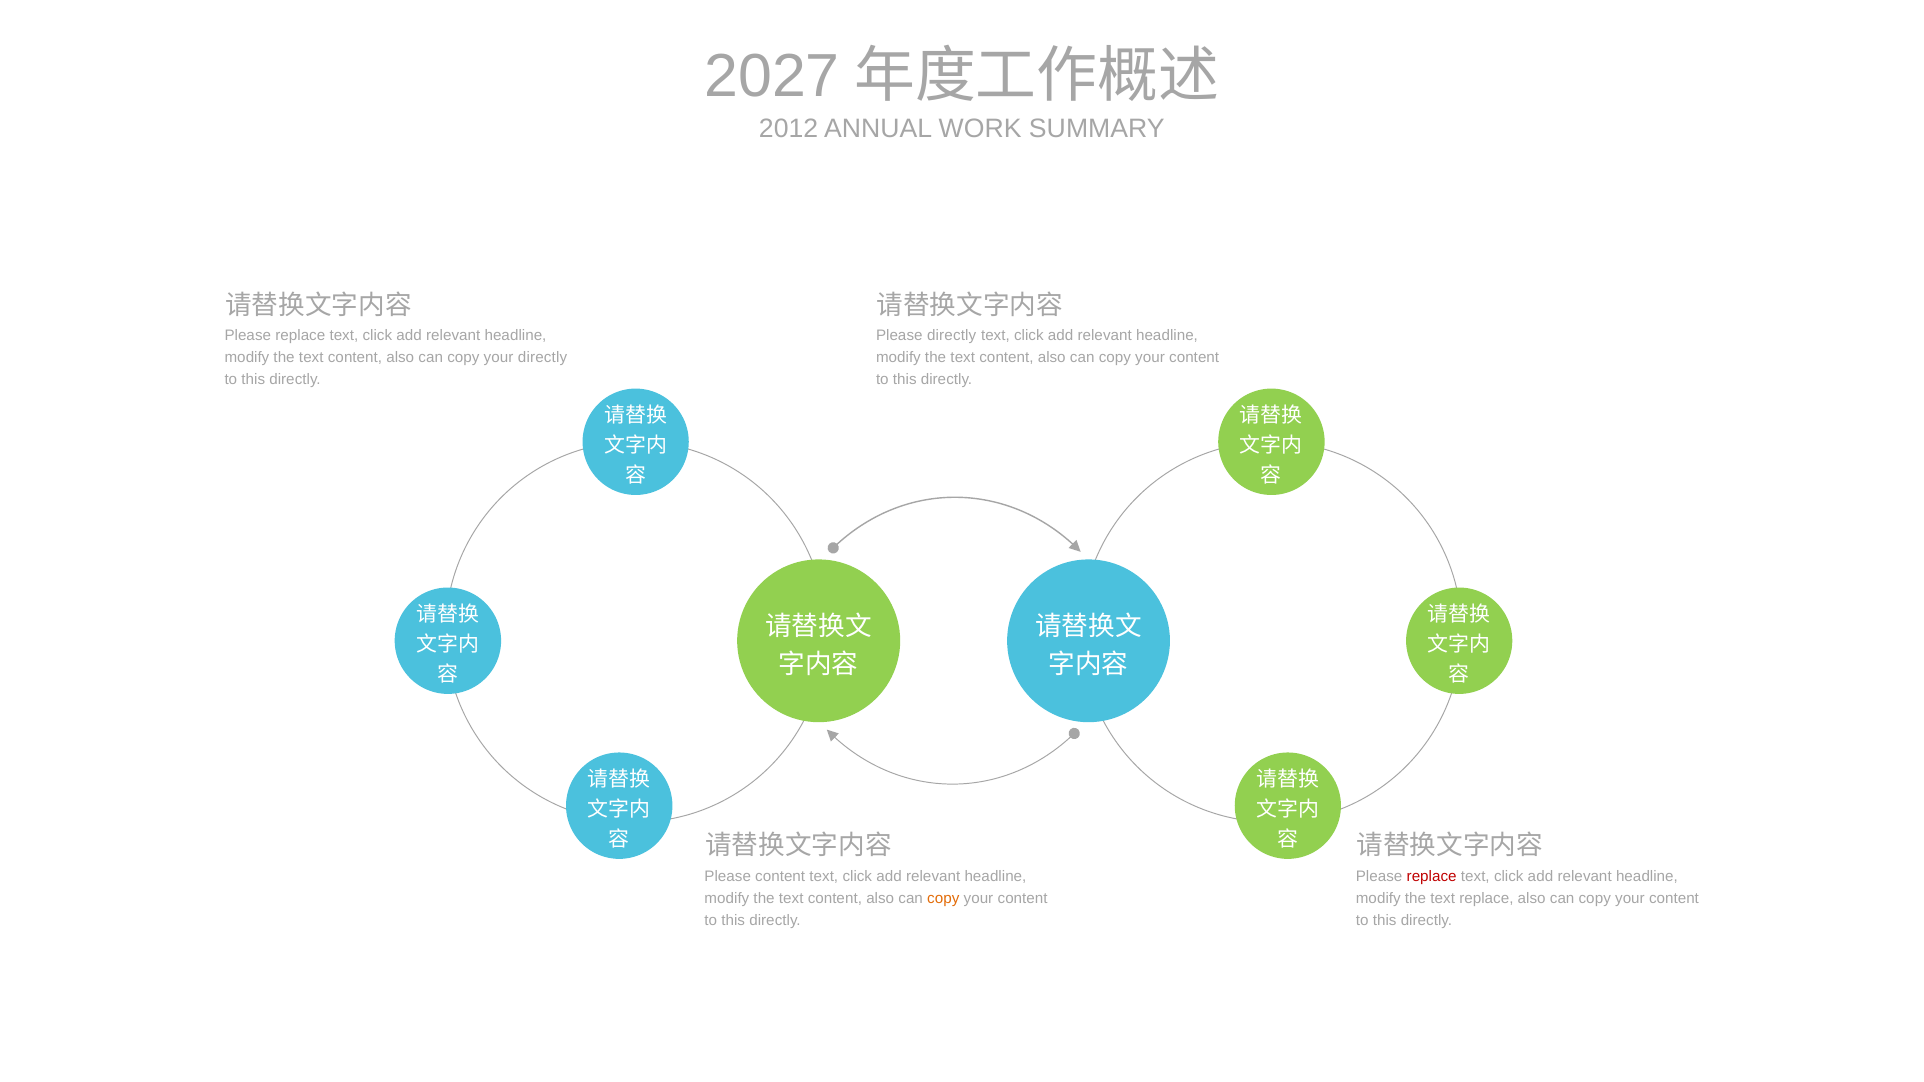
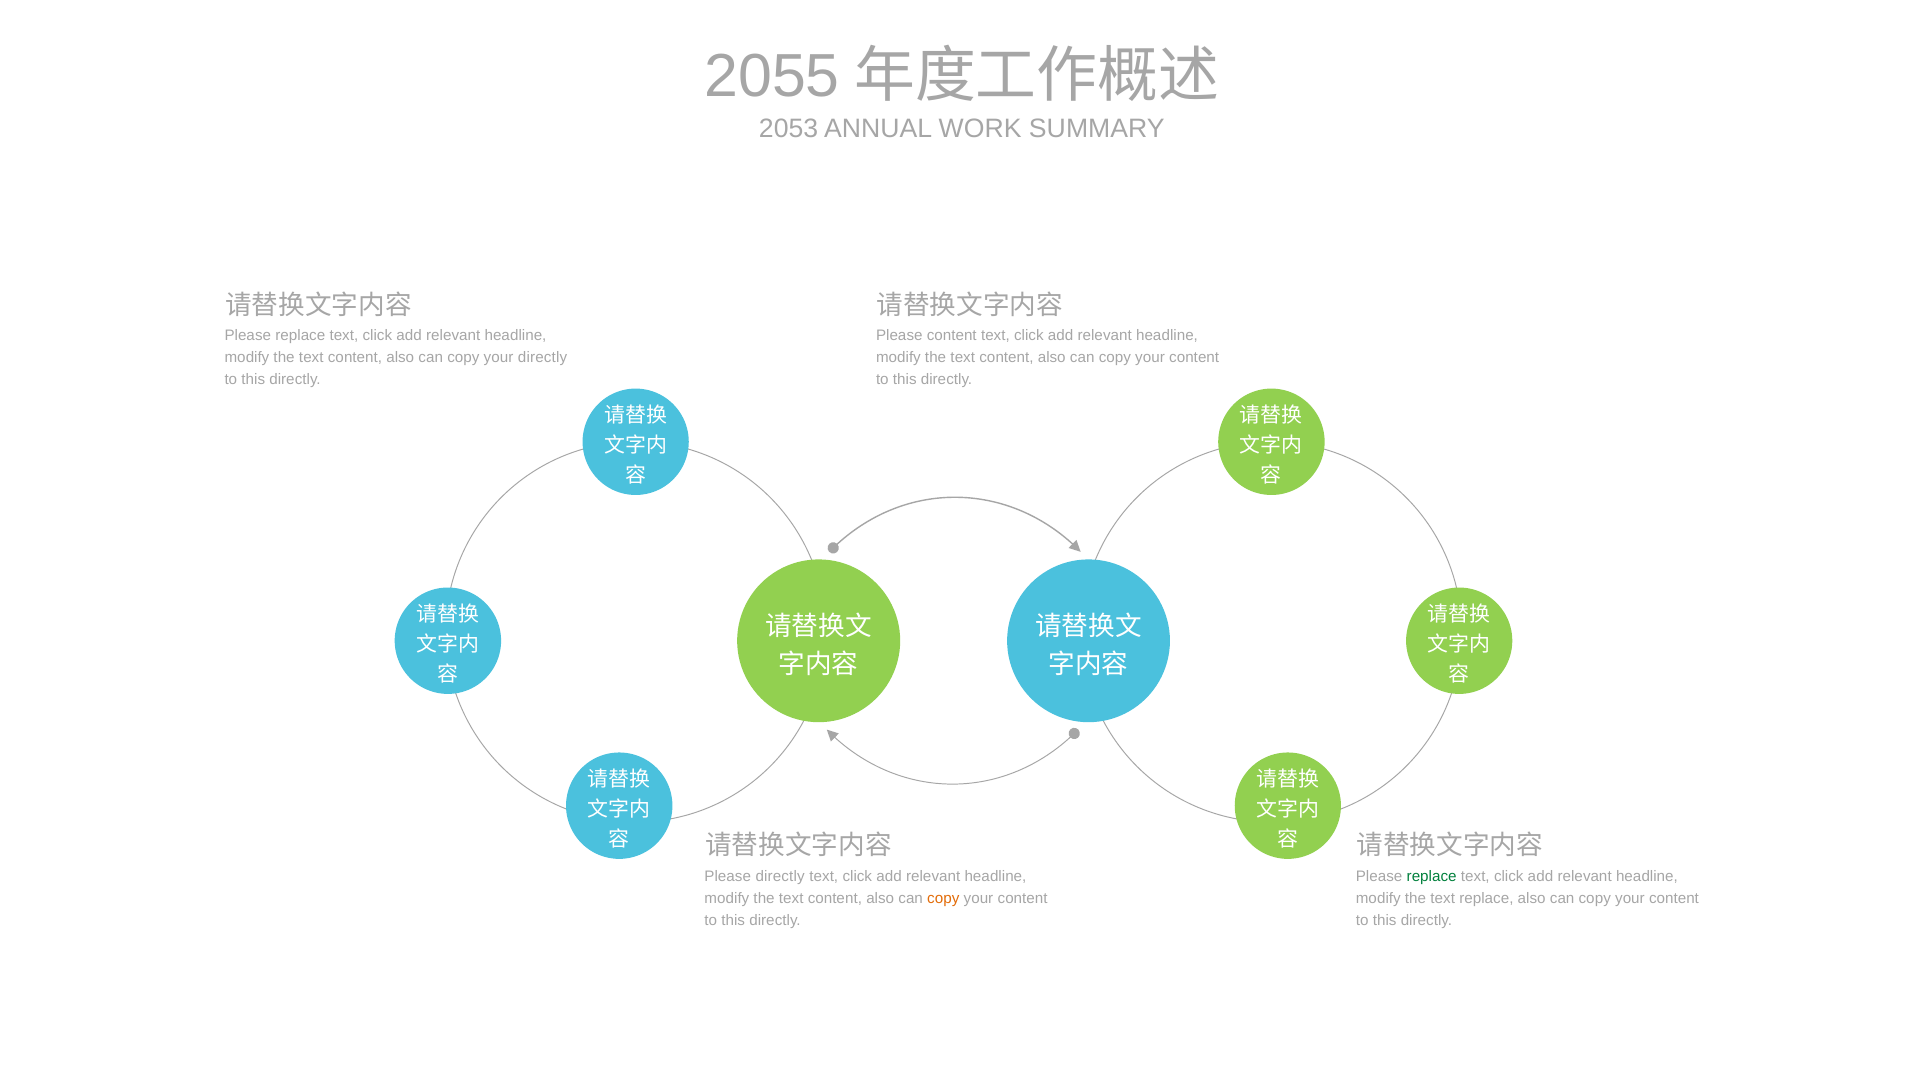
2027: 2027 -> 2055 (772, 76)
2012: 2012 -> 2053 (789, 129)
Please directly: directly -> content (952, 336)
Please content: content -> directly (780, 877)
replace colour: red -> green (1432, 877)
